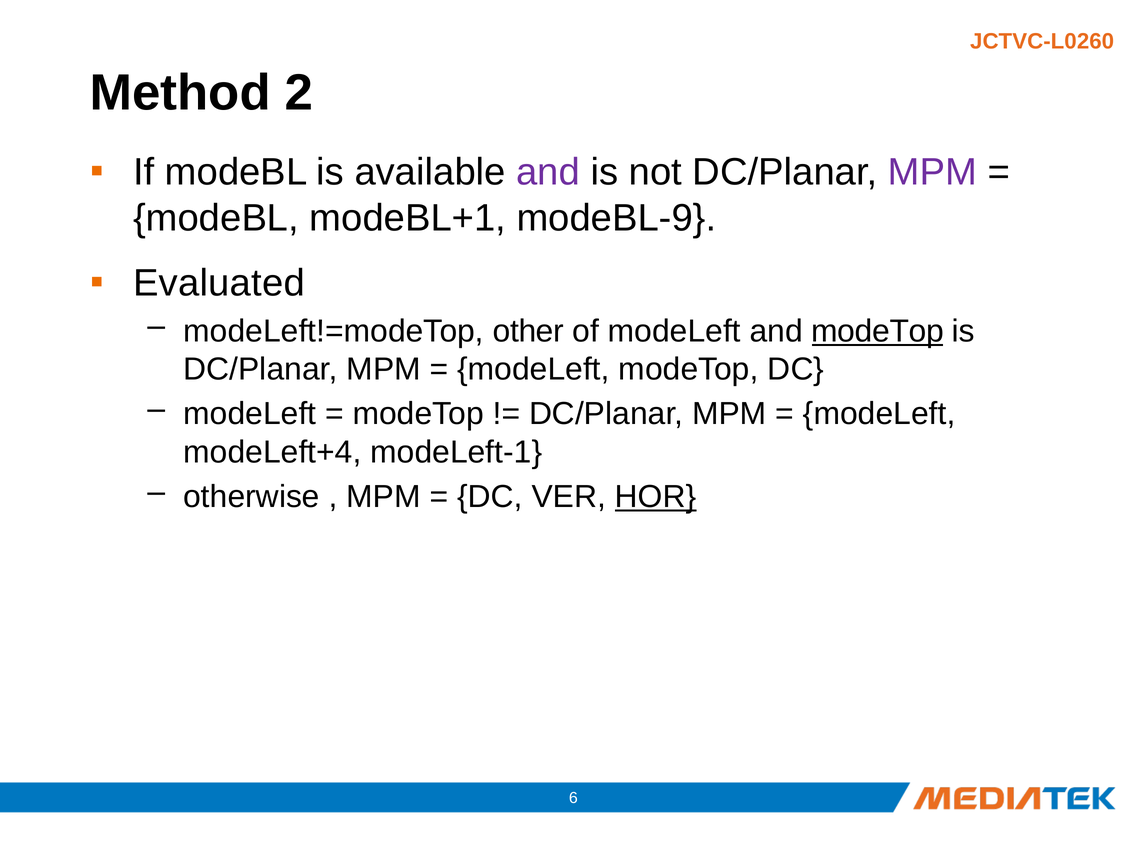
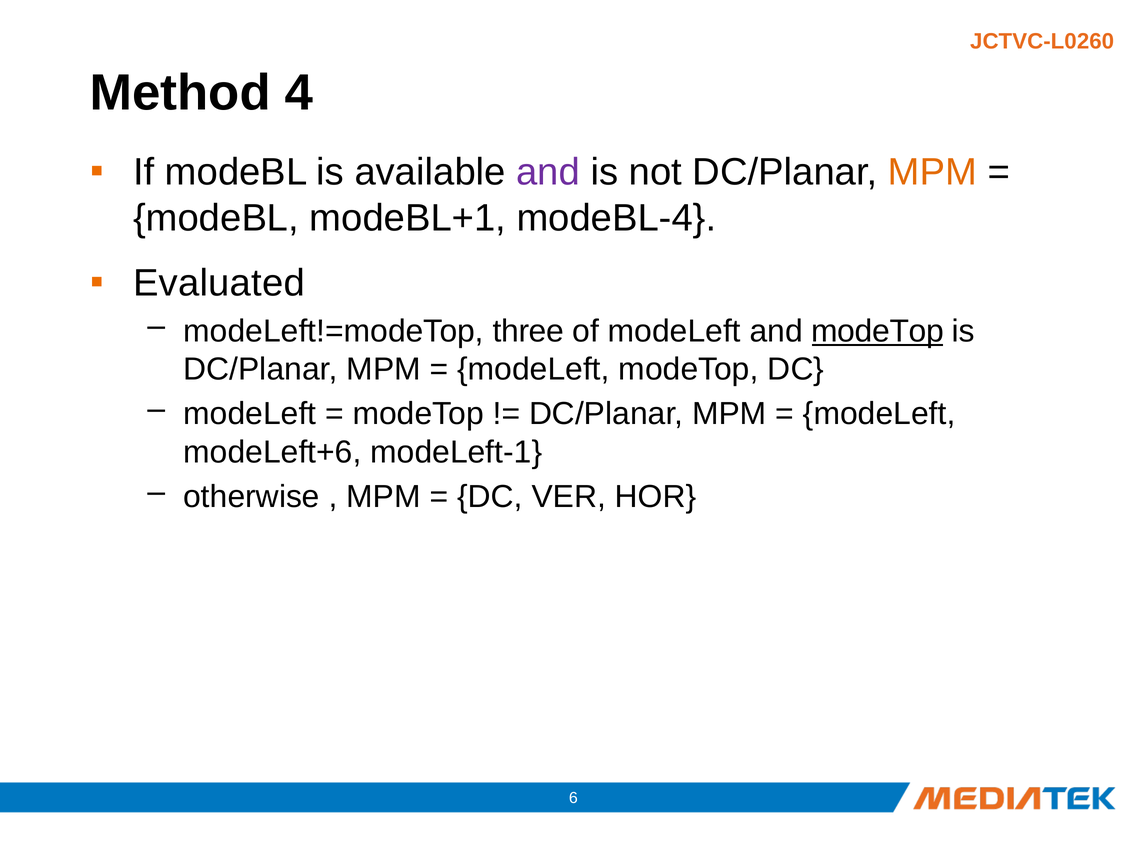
2: 2 -> 4 (299, 93)
MPM colour: purple -> orange (933, 172)
modeBL-9: modeBL-9 -> modeBL-4 (616, 218)
other: other -> three (528, 331)
modeLeft+4: modeLeft+4 -> modeLeft+6 (272, 452)
HOR underline: present -> none (656, 497)
